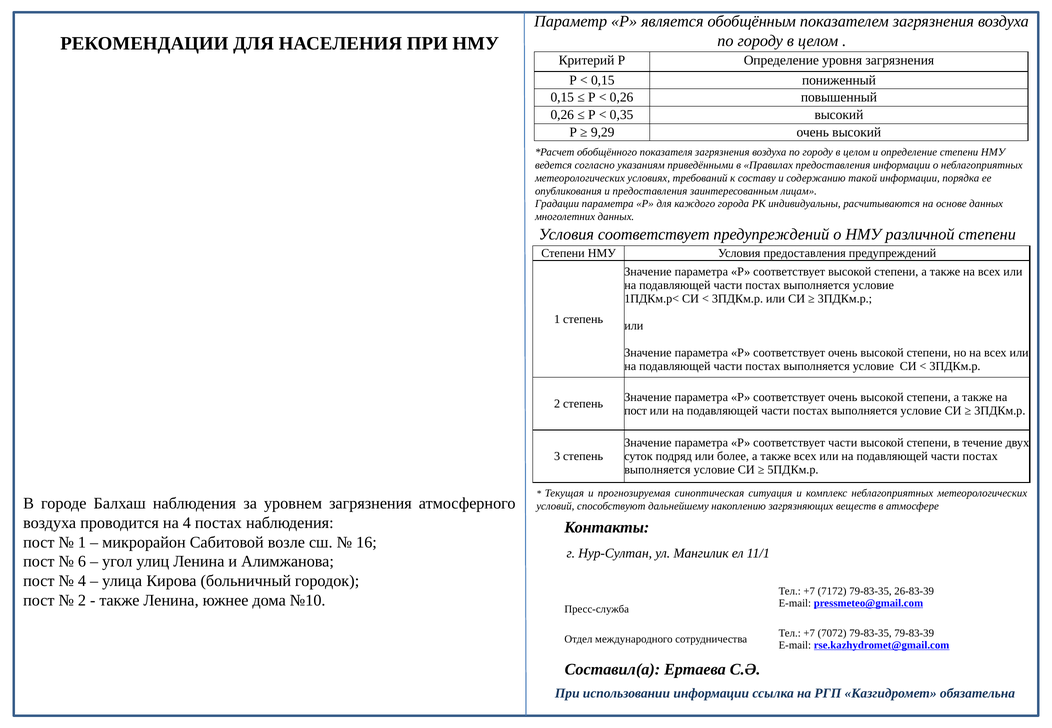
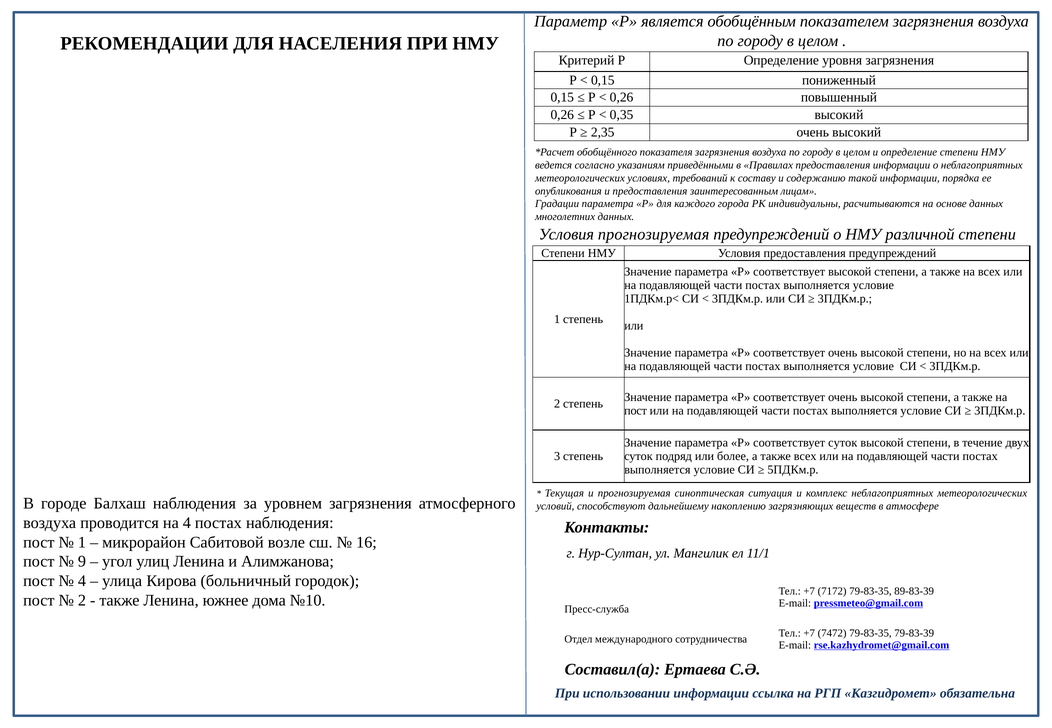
9,29: 9,29 -> 2,35 (603, 132)
Условия соответствует: соответствует -> прогнозируемая (654, 234)
соответствует части: части -> суток (843, 443)
6: 6 -> 9 (82, 562)
26-83-39: 26-83-39 -> 89-83-39 (914, 591)
7072: 7072 -> 7472 (832, 633)
